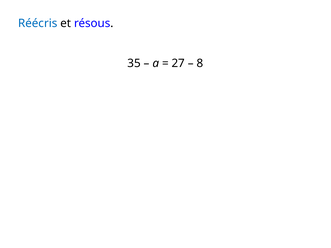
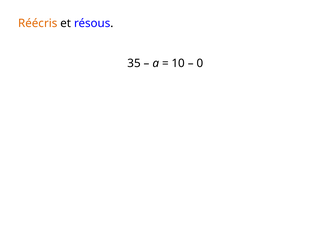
Réécris colour: blue -> orange (38, 23)
27: 27 -> 10 (178, 63)
8: 8 -> 0 (200, 63)
